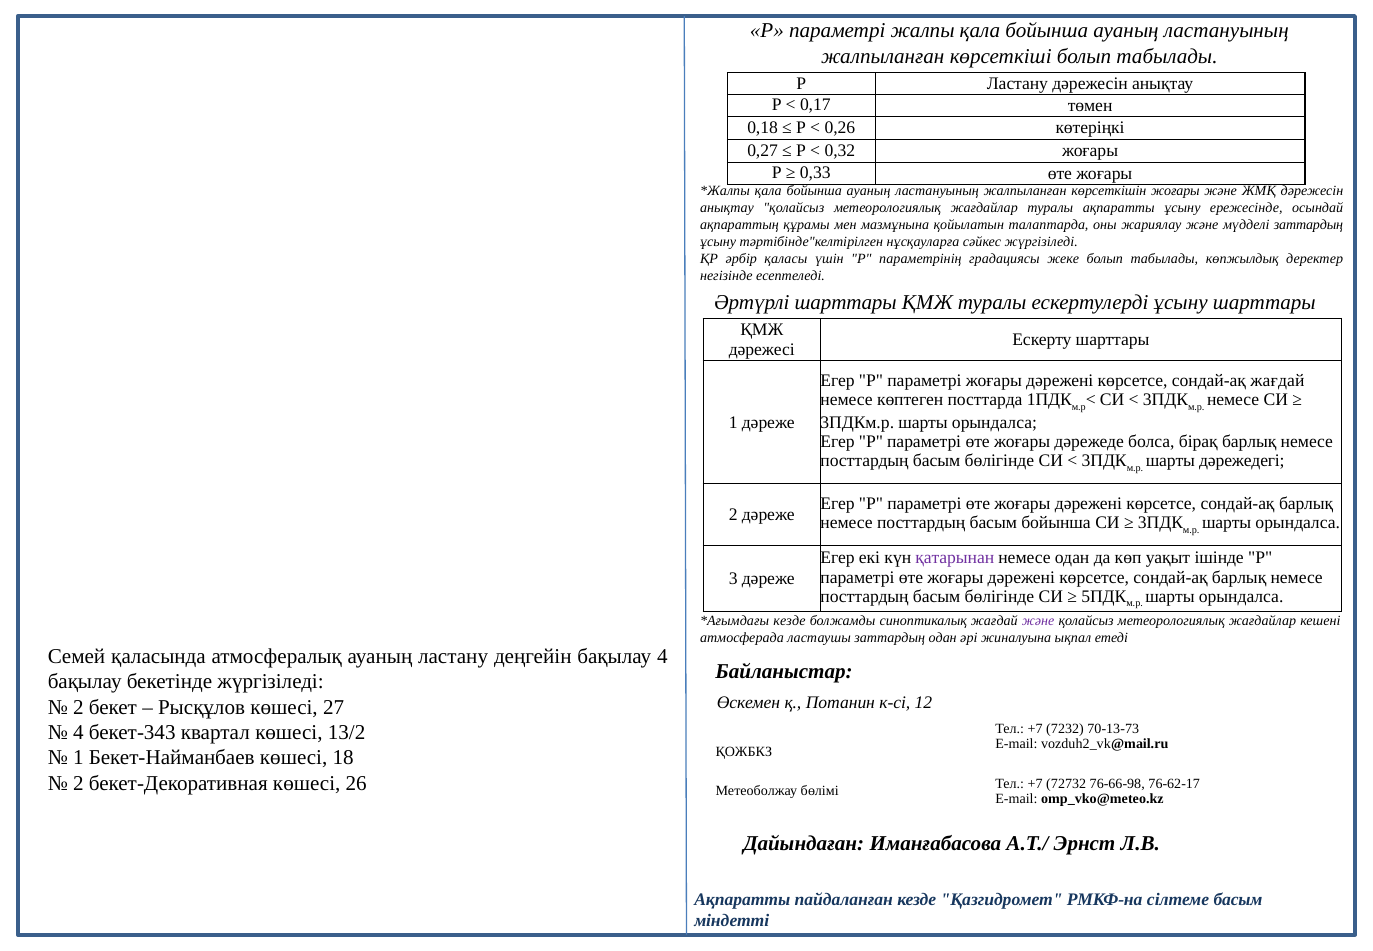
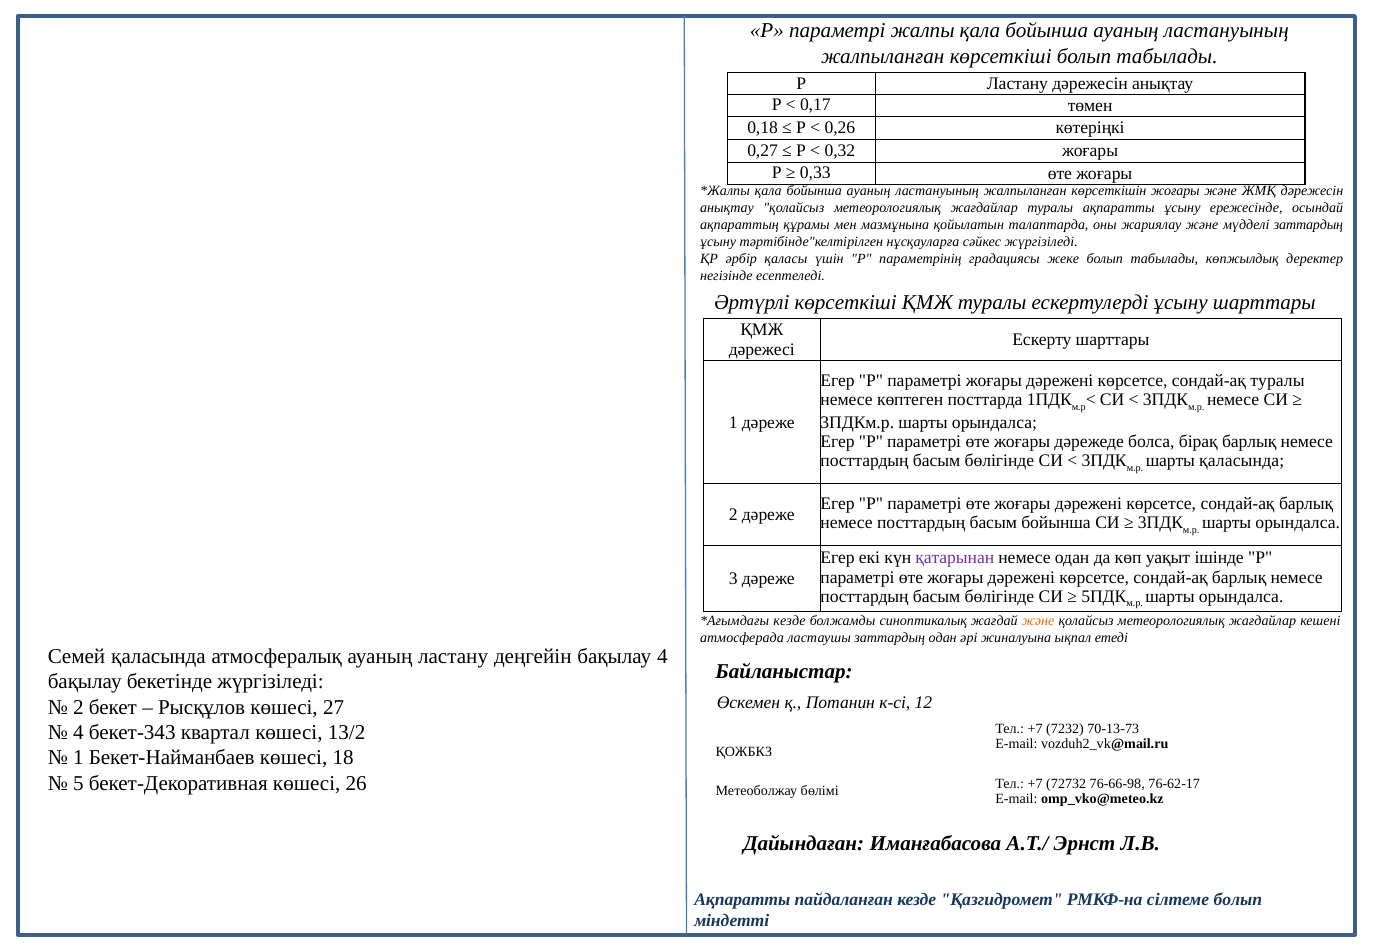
Әртүрлі шарттары: шарттары -> көрсеткіші (846, 302)
сондай-ақ жағдай: жағдай -> туралы (1277, 380)
шарты дәрежедегі: дәрежедегі -> қаласында (1242, 461)
және colour: purple -> orange (1038, 621)
2: 2 -> 5 (78, 783)
сілтеме басым: басым -> болып (1238, 899)
